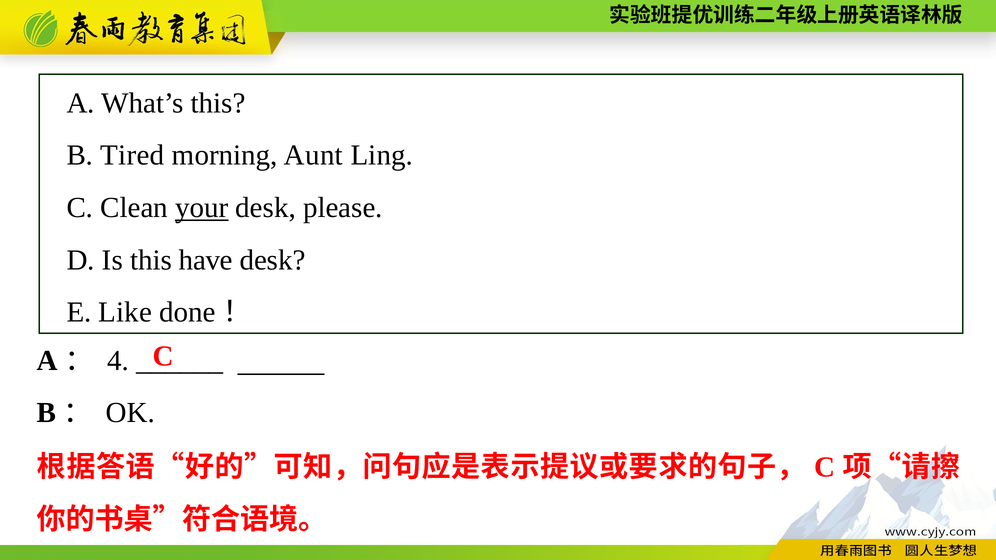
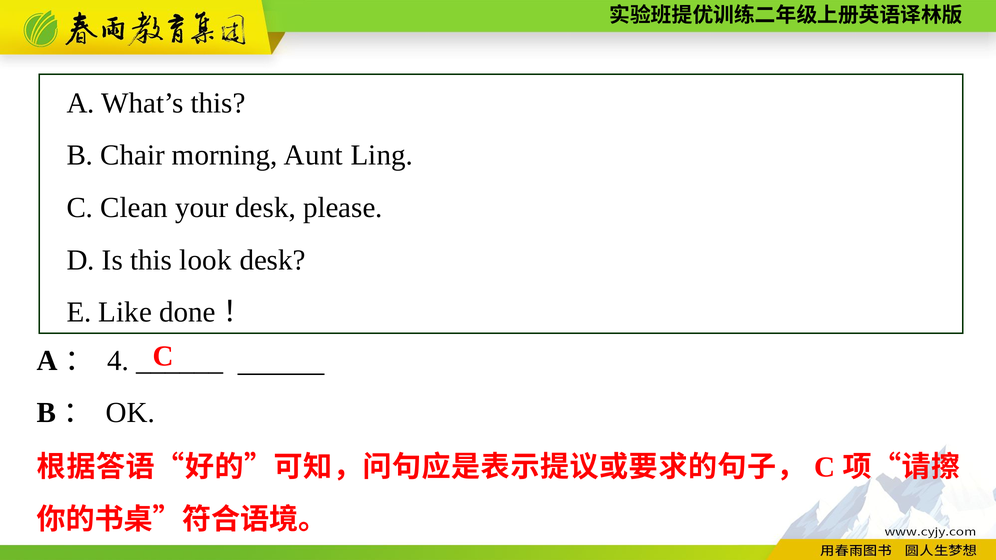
Tired: Tired -> Chair (133, 155)
your underline: present -> none (202, 208)
have: have -> look (206, 260)
